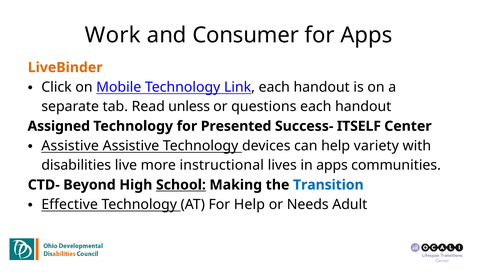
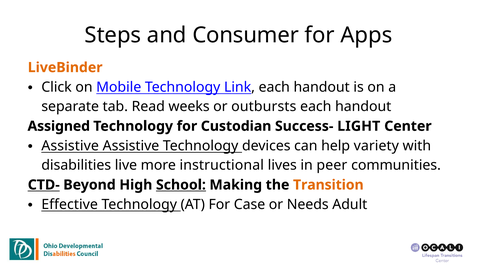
Work: Work -> Steps (113, 35)
unless: unless -> weeks (189, 106)
questions: questions -> outbursts (264, 106)
Presented: Presented -> Custodian (236, 126)
ITSELF: ITSELF -> LIGHT (359, 126)
in apps: apps -> peer (332, 165)
CTD- underline: none -> present (44, 185)
Transition colour: blue -> orange (328, 185)
For Help: Help -> Case (250, 204)
